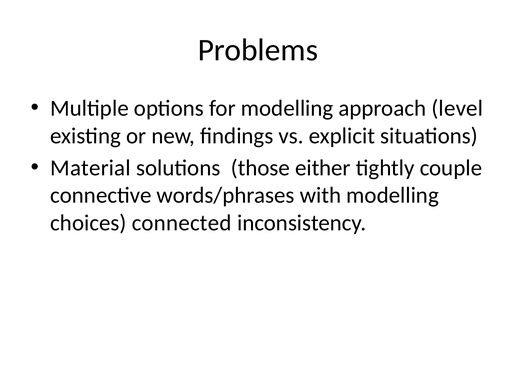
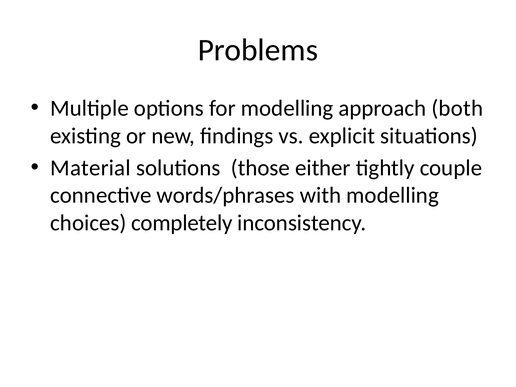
level: level -> both (457, 108)
connected: connected -> completely (182, 223)
